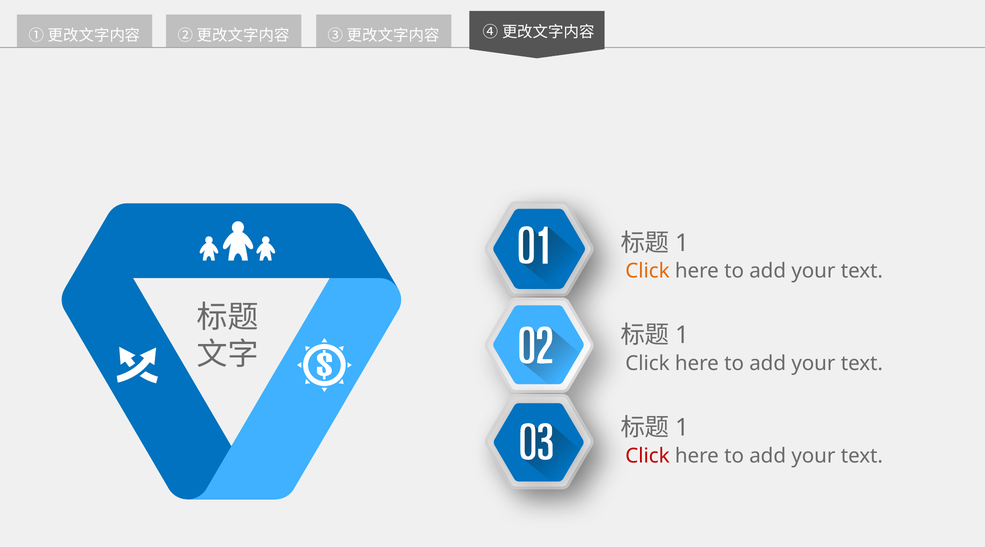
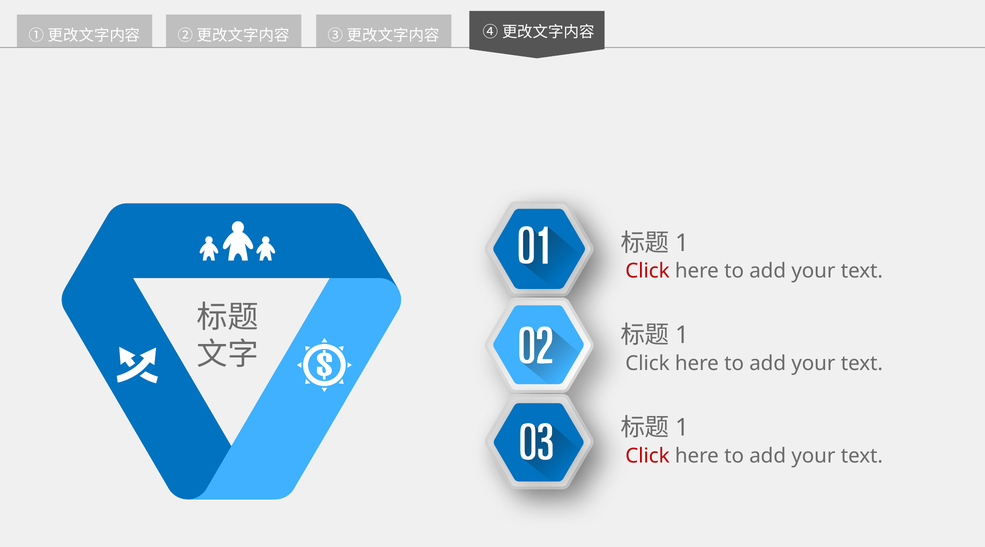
Click colour: orange -> red (647, 271)
